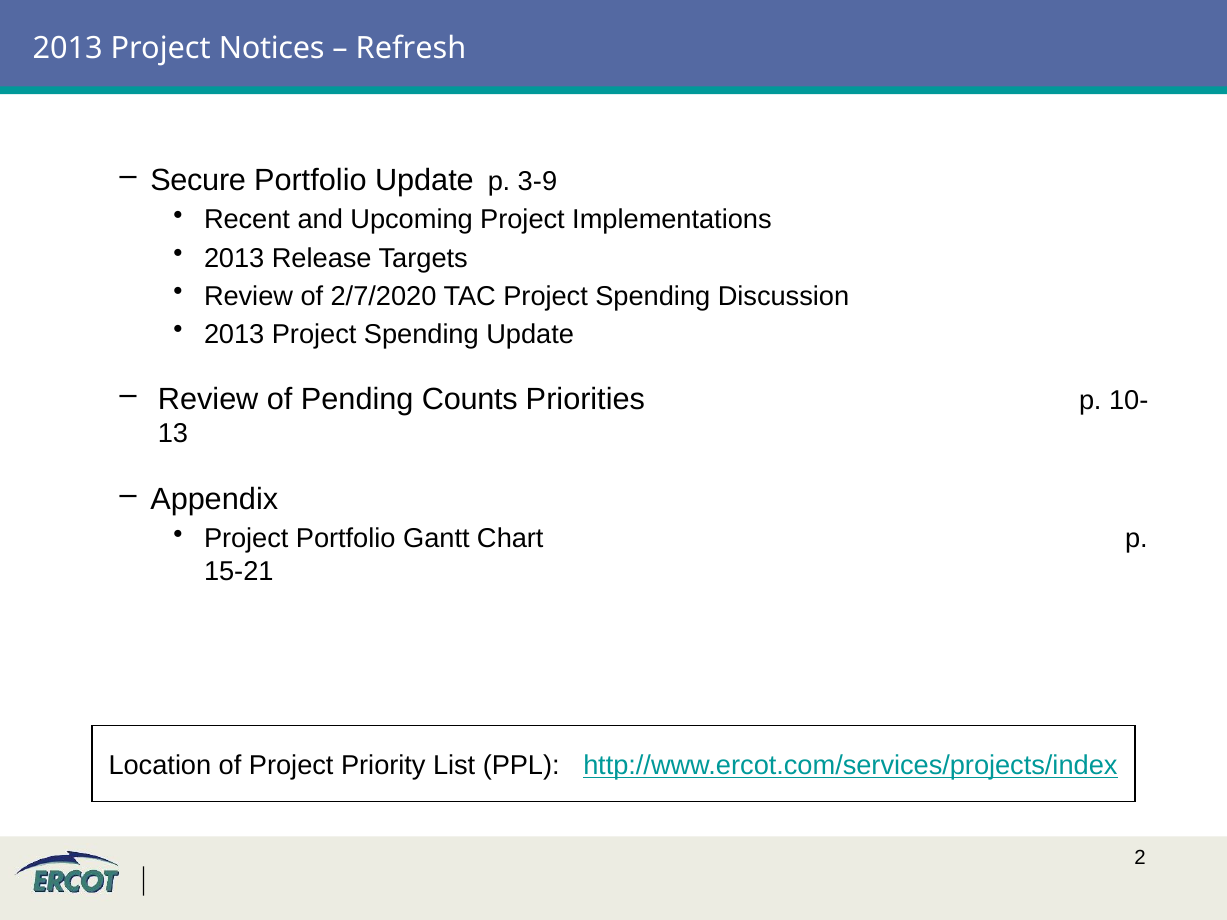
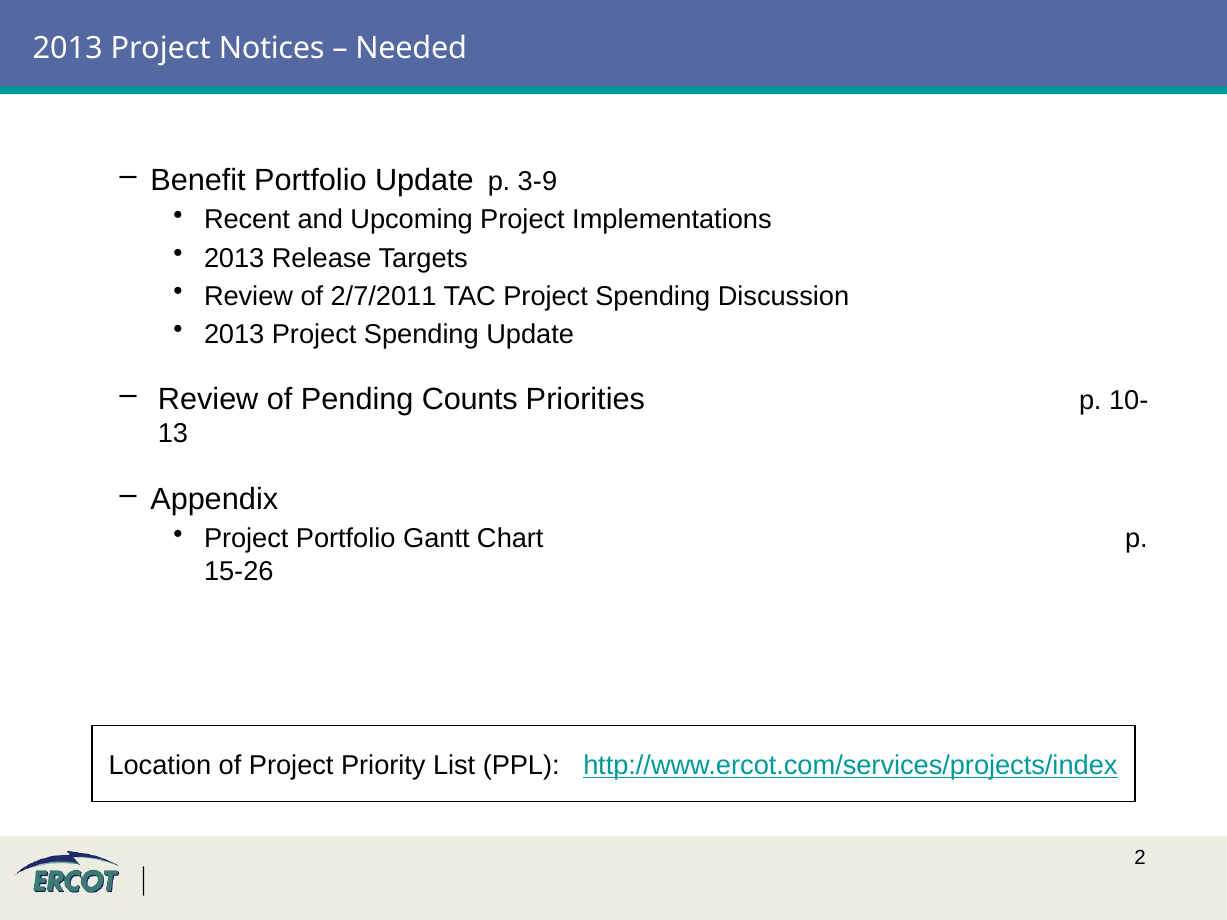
Refresh: Refresh -> Needed (411, 48)
Secure: Secure -> Benefit (198, 180)
2/7/2020: 2/7/2020 -> 2/7/2011 (384, 296)
15-21: 15-21 -> 15-26 (239, 572)
